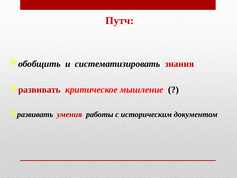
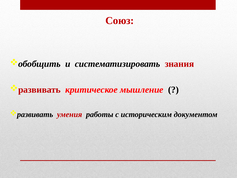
Путч: Путч -> Союз (120, 21)
